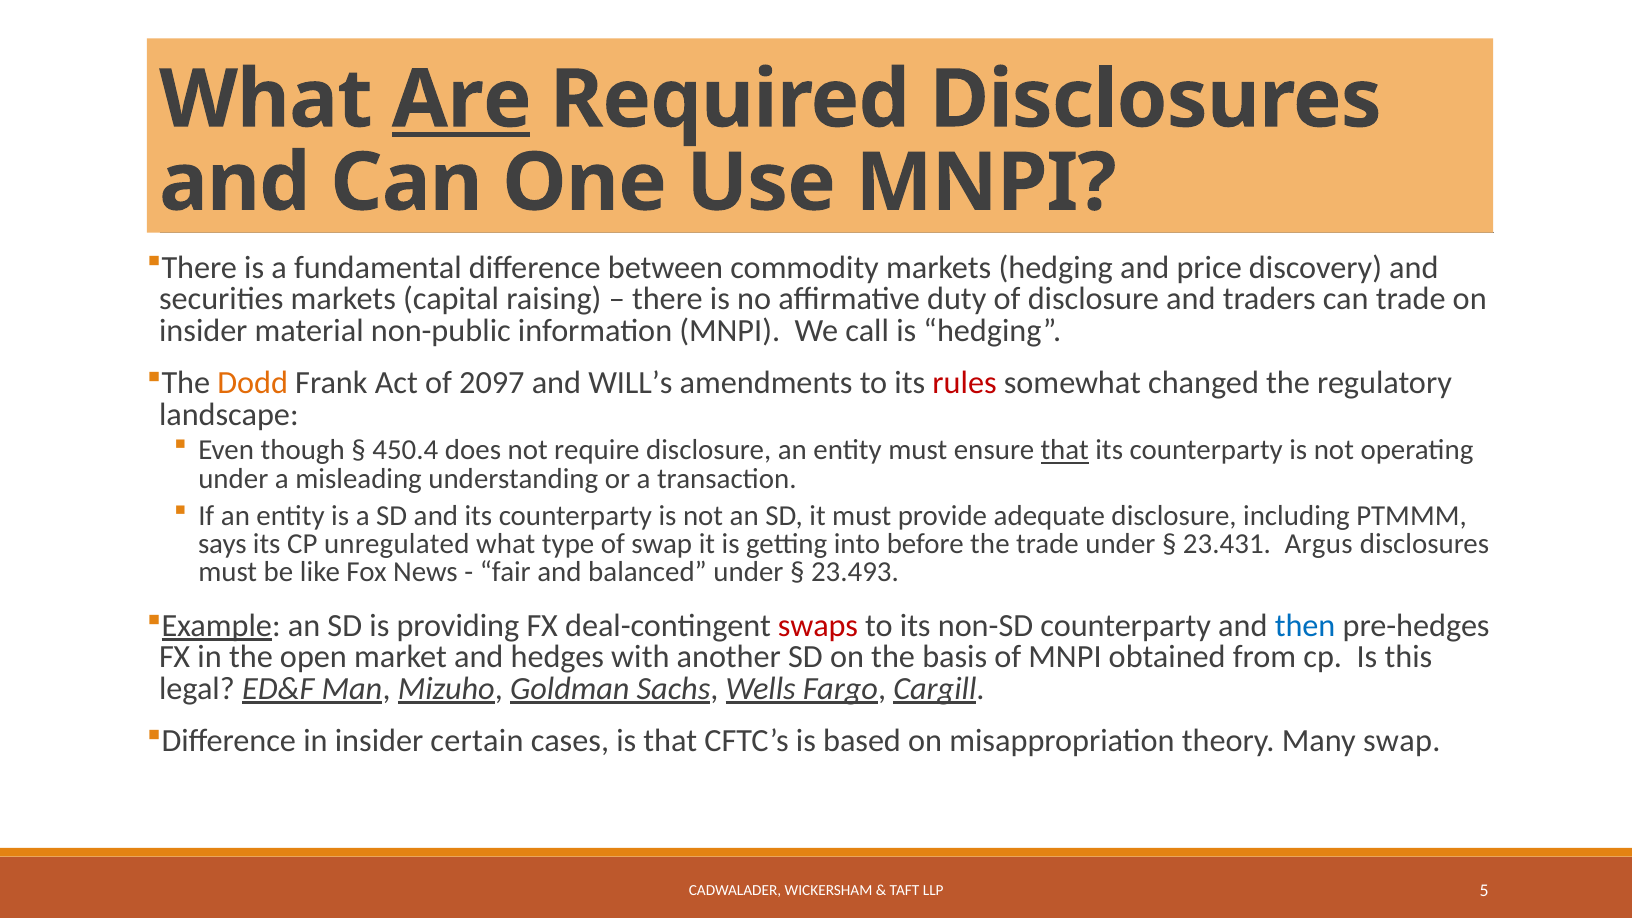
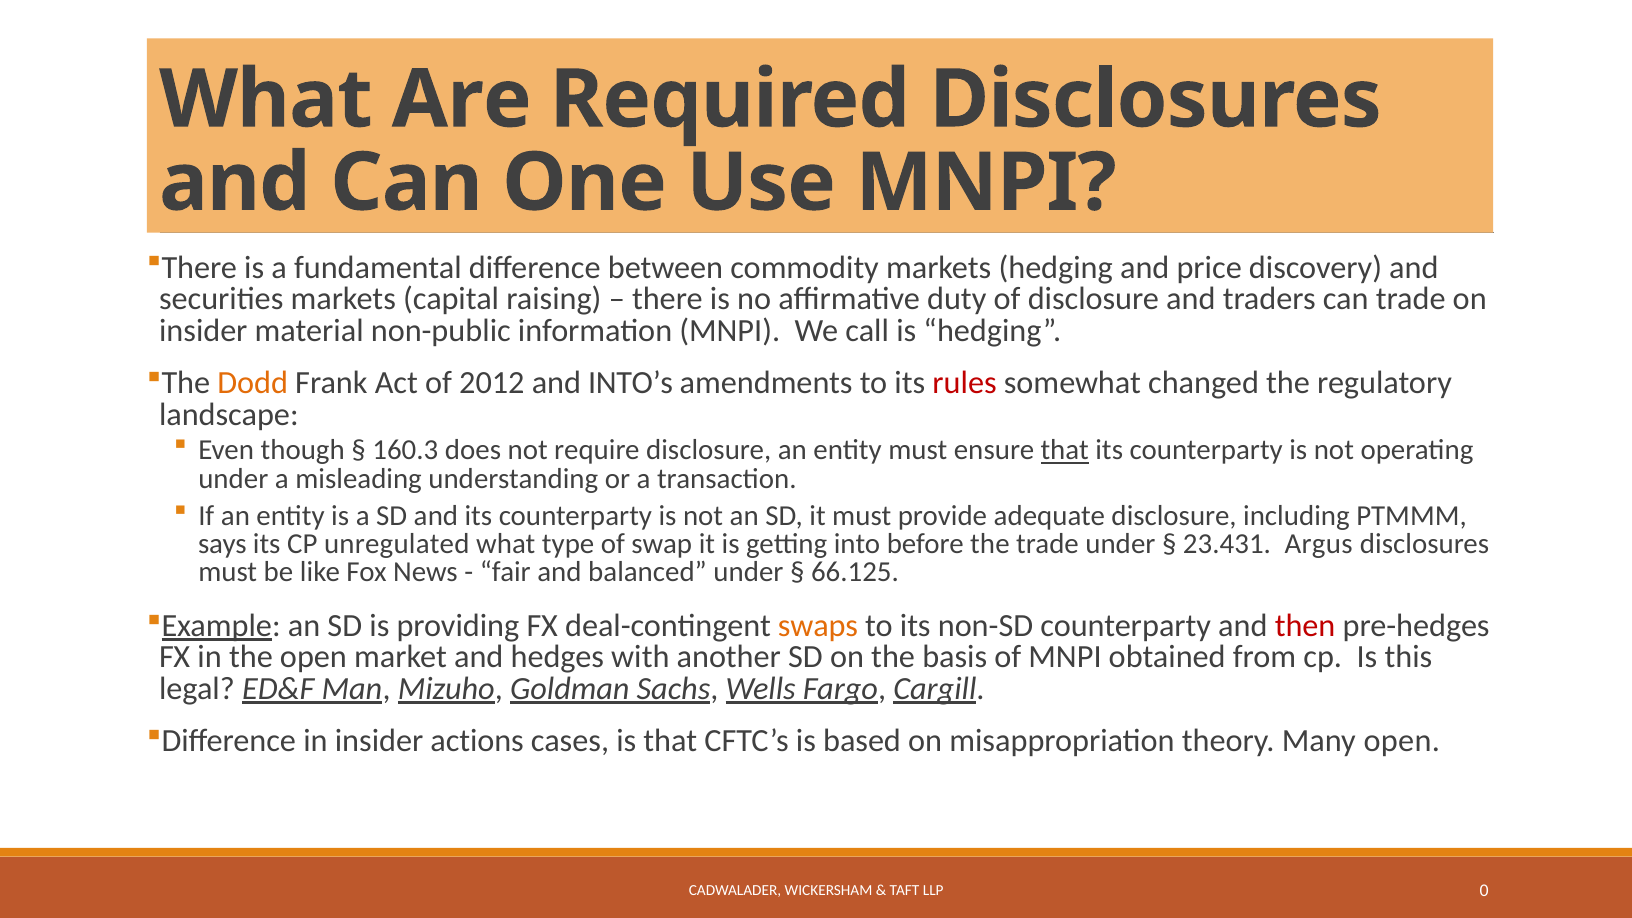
Are underline: present -> none (462, 100)
2097: 2097 -> 2012 (492, 383)
WILL’s: WILL’s -> INTO’s (631, 383)
450.4: 450.4 -> 160.3 (405, 450)
23.493: 23.493 -> 66.125 (855, 572)
swaps colour: red -> orange (818, 626)
then colour: blue -> red (1305, 626)
certain: certain -> actions (477, 741)
Many swap: swap -> open (1402, 741)
5: 5 -> 0 (1484, 890)
